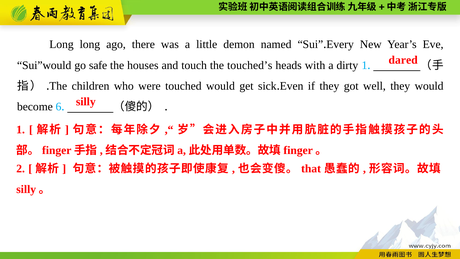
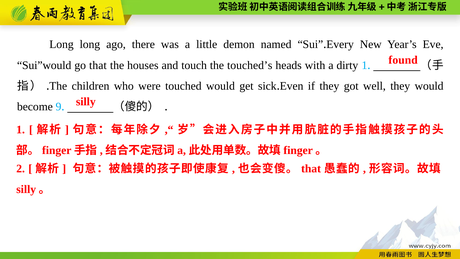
dared: dared -> found (403, 60)
go safe: safe -> that (98, 65)
6: 6 -> 9 (59, 107)
